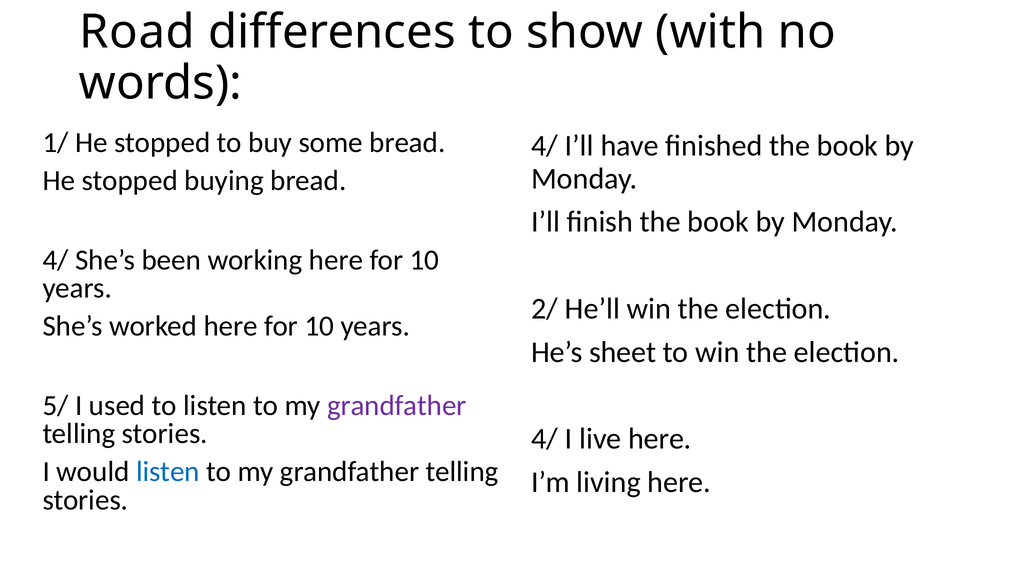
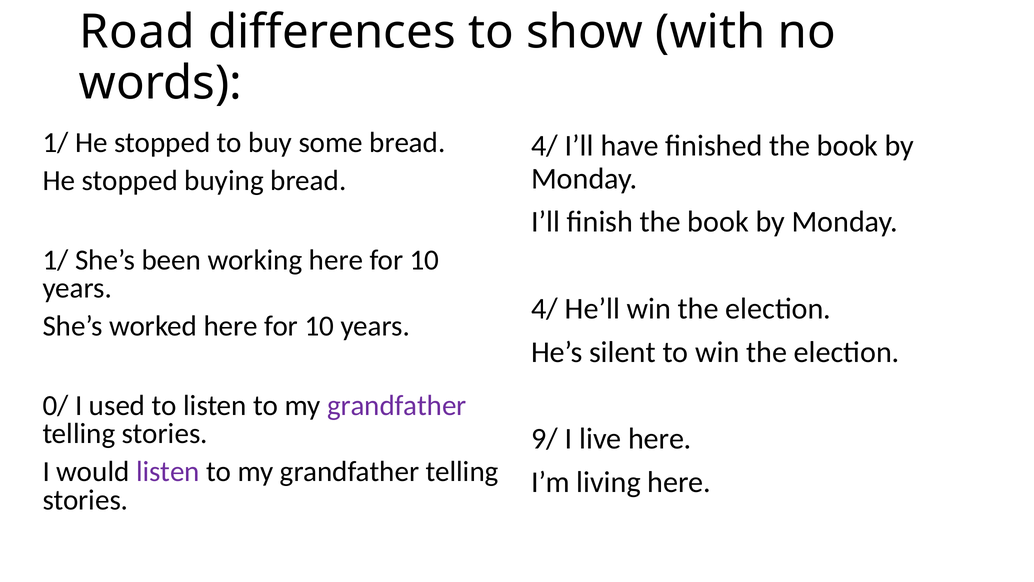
4/: 4/ -> 1/ (56, 260)
2/: 2/ -> 4/ (545, 309)
sheet: sheet -> silent (623, 352)
5/: 5/ -> 0/ (56, 405)
4/: 4/ -> 9/ (545, 439)
listen colour: blue -> purple (168, 471)
